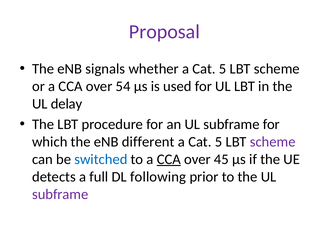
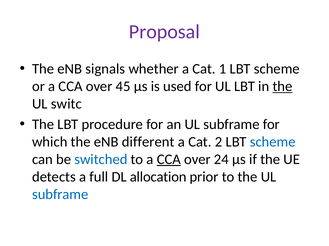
whether a Cat 5: 5 -> 1 (223, 69)
54: 54 -> 45 (123, 87)
the underline: none -> present (283, 87)
delay: delay -> switc (66, 104)
5: 5 -> 2 (219, 142)
scheme colour: purple -> blue (273, 142)
45: 45 -> 24 (221, 160)
following: following -> allocation (158, 177)
subframe colour: purple -> blue (60, 195)
